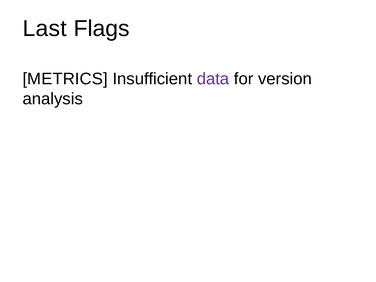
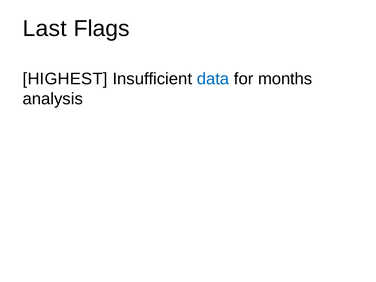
METRICS: METRICS -> HIGHEST (65, 79)
data colour: purple -> blue (213, 79)
version: version -> months (285, 79)
